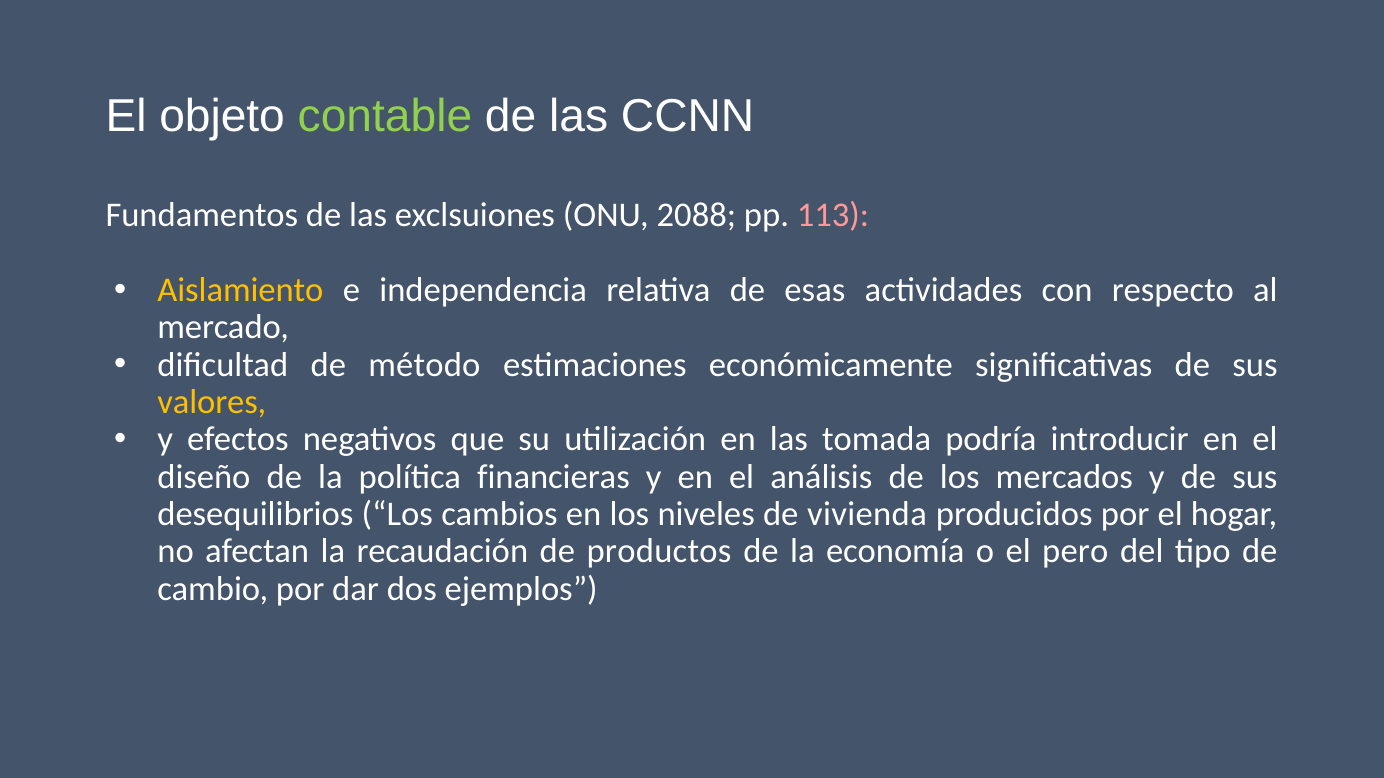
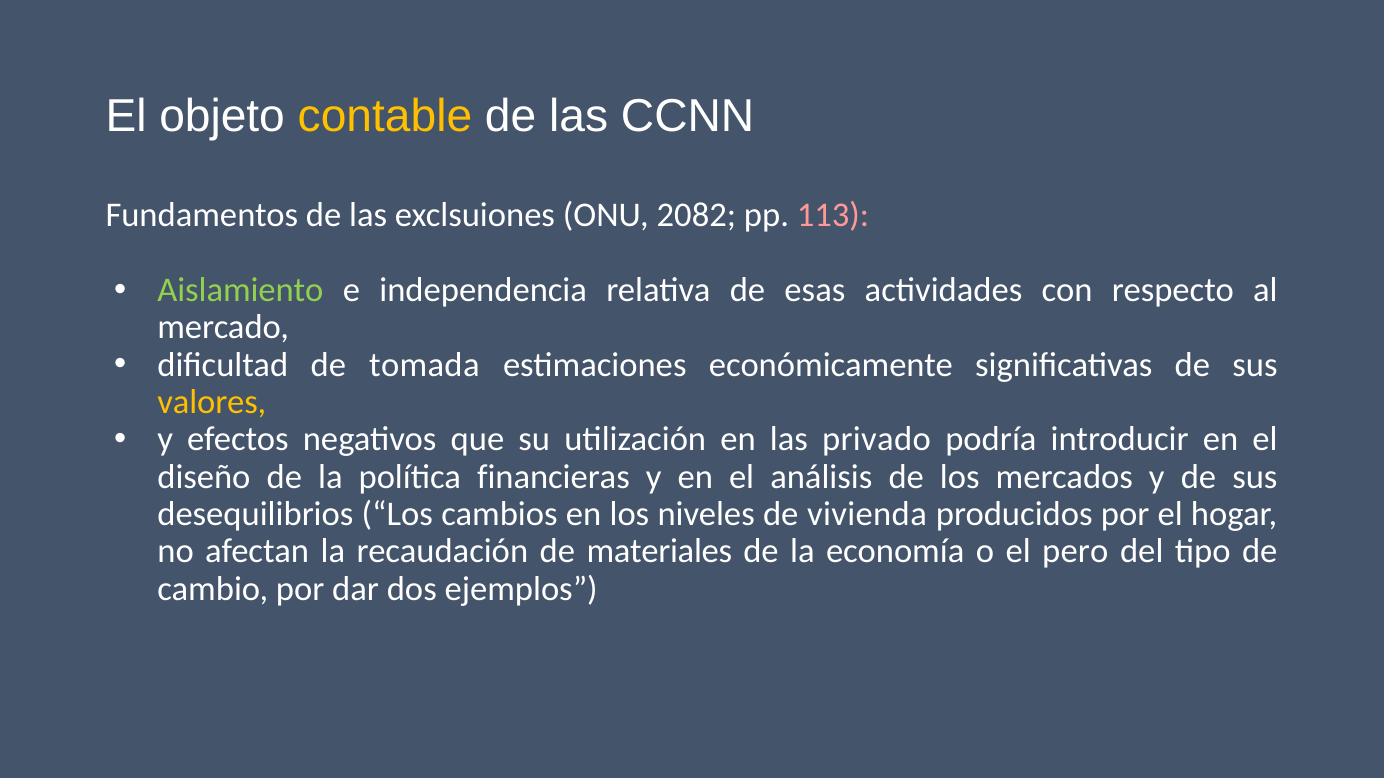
contable colour: light green -> yellow (385, 116)
2088: 2088 -> 2082 (696, 216)
Aislamiento colour: yellow -> light green (240, 290)
método: método -> tomada (424, 365)
tomada: tomada -> privado (876, 440)
productos: productos -> materiales (659, 552)
